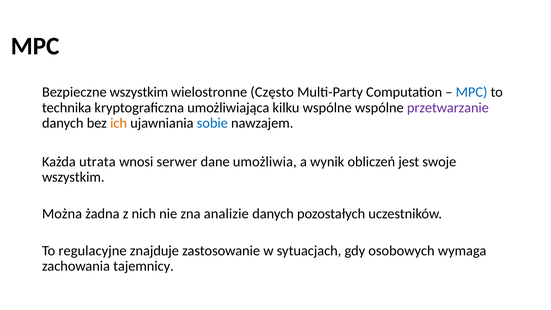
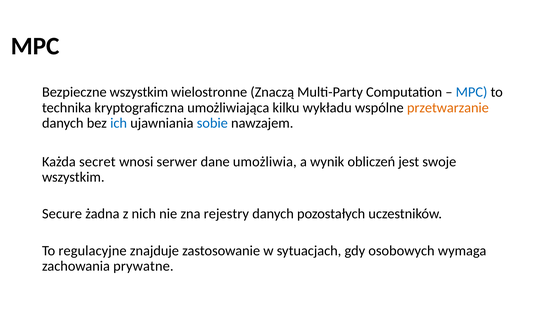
Często: Często -> Znaczą (272, 92)
kilku wspólne: wspólne -> wykładu (327, 108)
przetwarzanie colour: purple -> orange (448, 108)
ich colour: orange -> blue (119, 123)
utrata: utrata -> secret (97, 162)
Można: Można -> Secure (62, 214)
analizie: analizie -> rejestry (226, 214)
tajemnicy: tajemnicy -> prywatne (143, 266)
